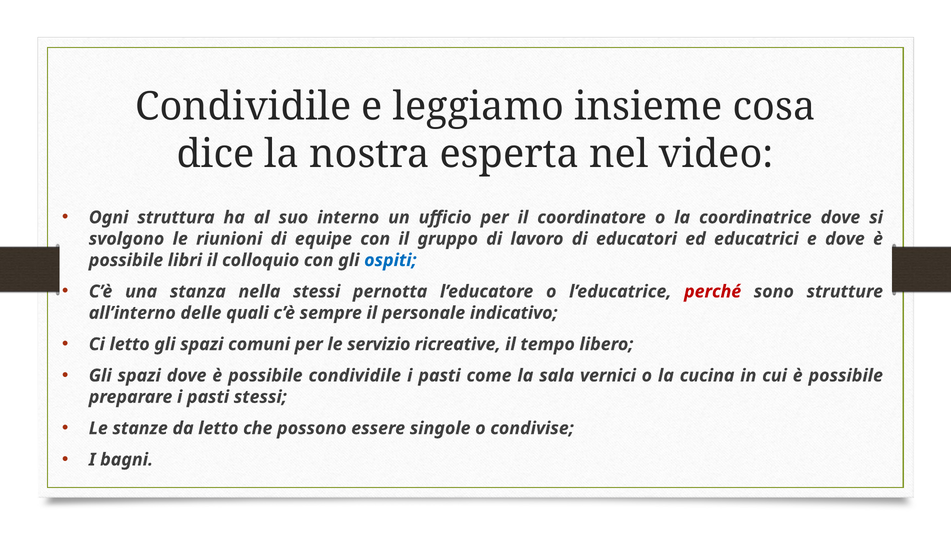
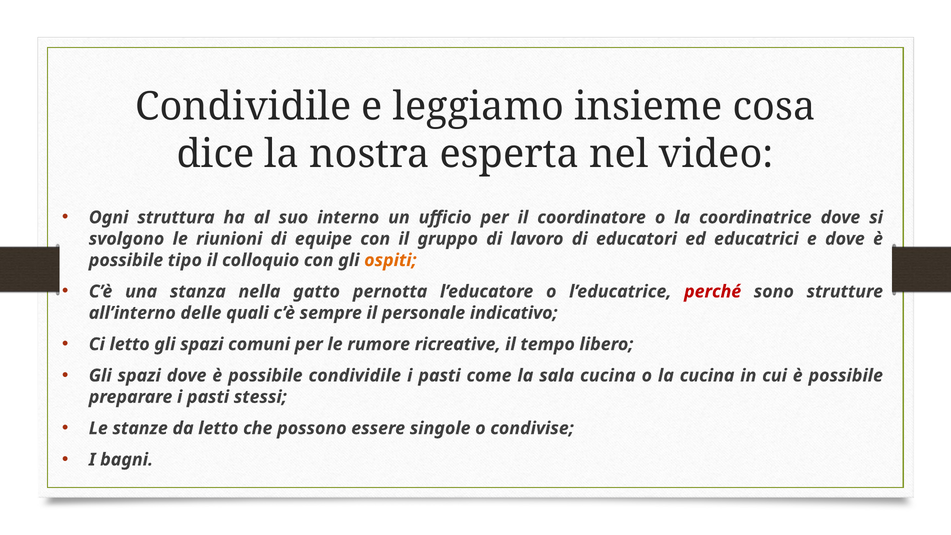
libri: libri -> tipo (185, 260)
ospiti colour: blue -> orange (390, 260)
nella stessi: stessi -> gatto (317, 292)
servizio: servizio -> rumore (379, 344)
sala vernici: vernici -> cucina (608, 376)
